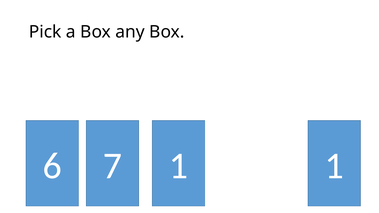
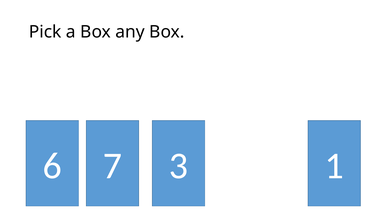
7 1: 1 -> 3 (179, 166)
